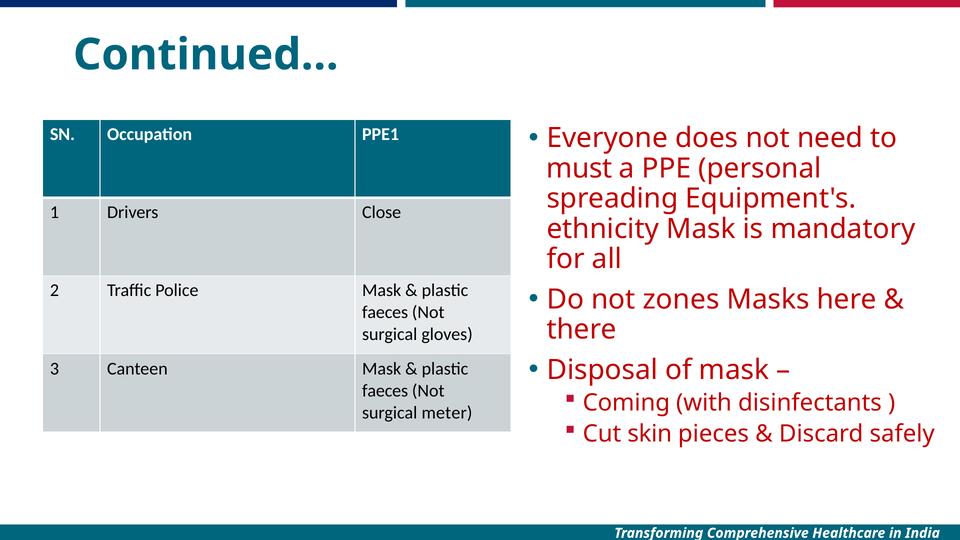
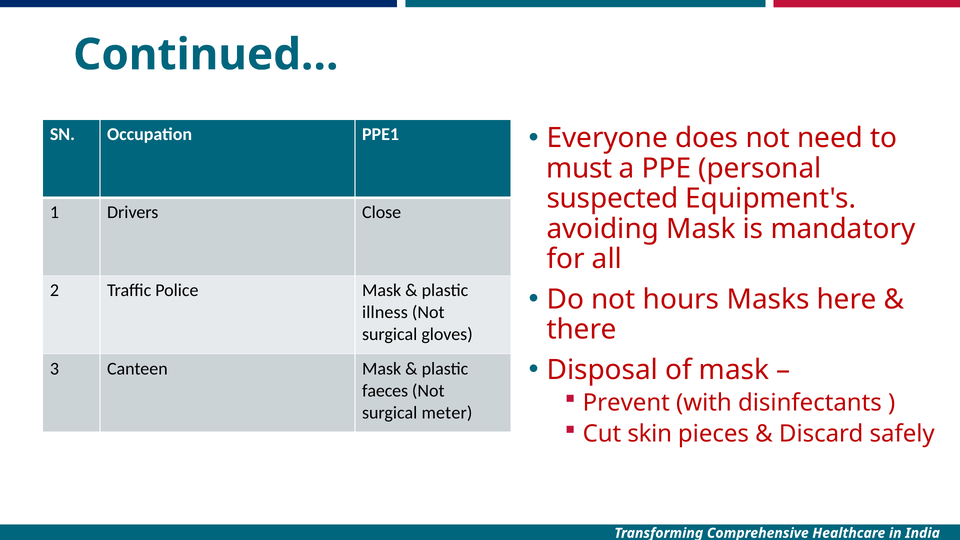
spreading: spreading -> suspected (613, 199)
ethnicity: ethnicity -> avoiding (603, 229)
zones: zones -> hours (681, 299)
faeces: faeces -> illness (385, 313)
Coming: Coming -> Prevent (626, 403)
